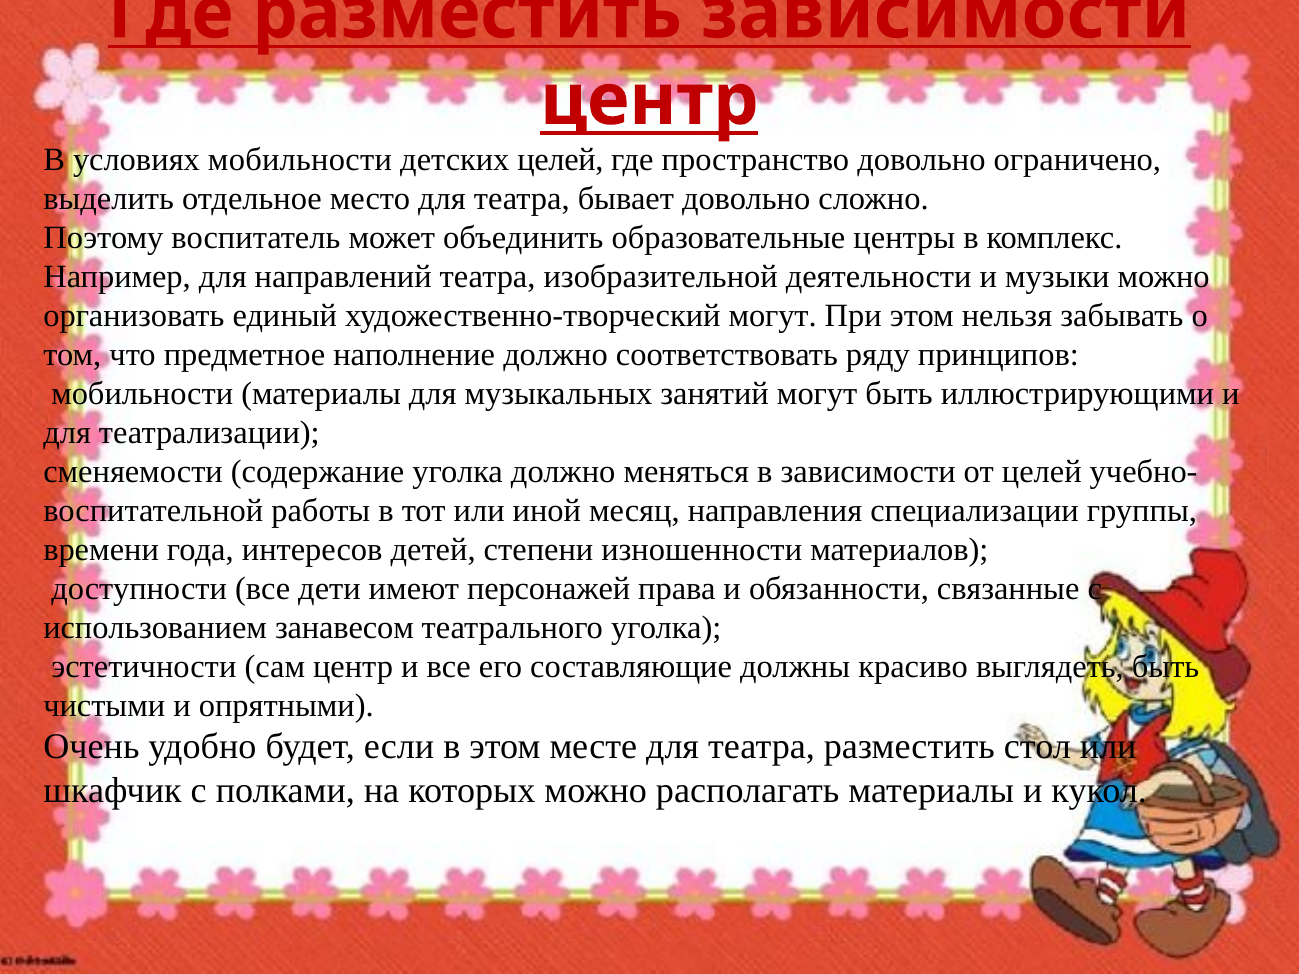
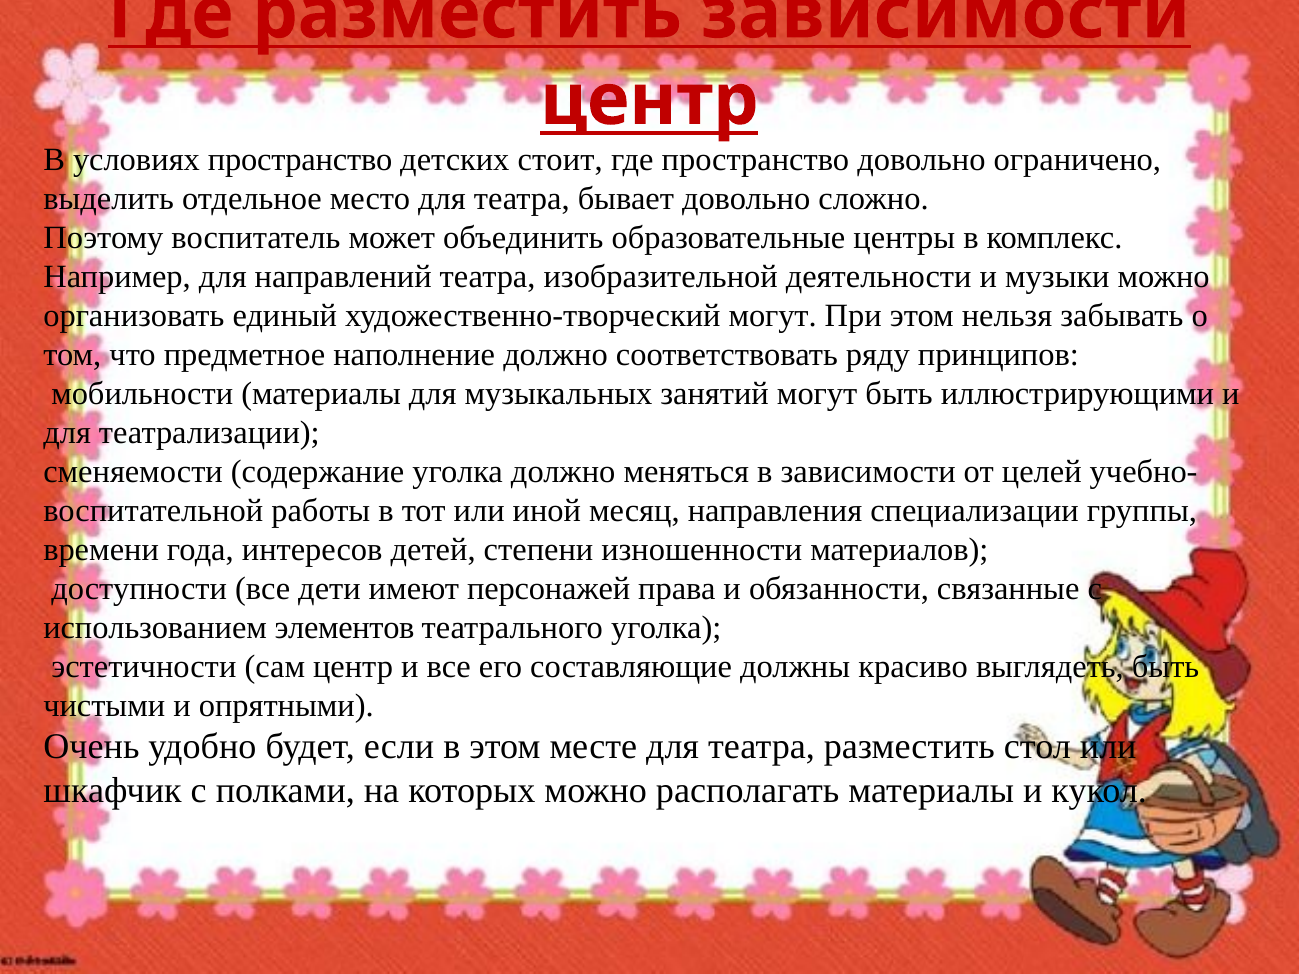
условиях мобильности: мобильности -> пространство (300, 160)
детских целей: целей -> стоит (560, 160)
занавесом: занавесом -> элементов (345, 628)
